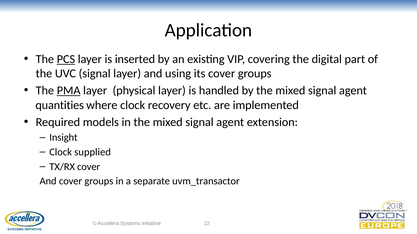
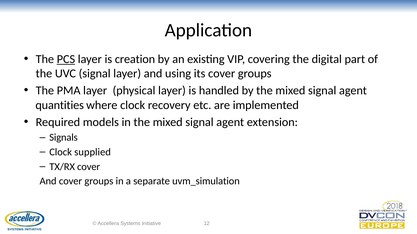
inserted: inserted -> creation (135, 59)
PMA underline: present -> none (69, 91)
Insight: Insight -> Signals (64, 138)
uvm_transactor: uvm_transactor -> uvm_simulation (206, 182)
